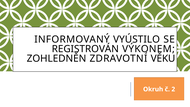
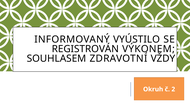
ZOHLEDNĚN: ZOHLEDNĚN -> SOUHLASEM (56, 58)
VĚKU: VĚKU -> VŽDY (163, 58)
